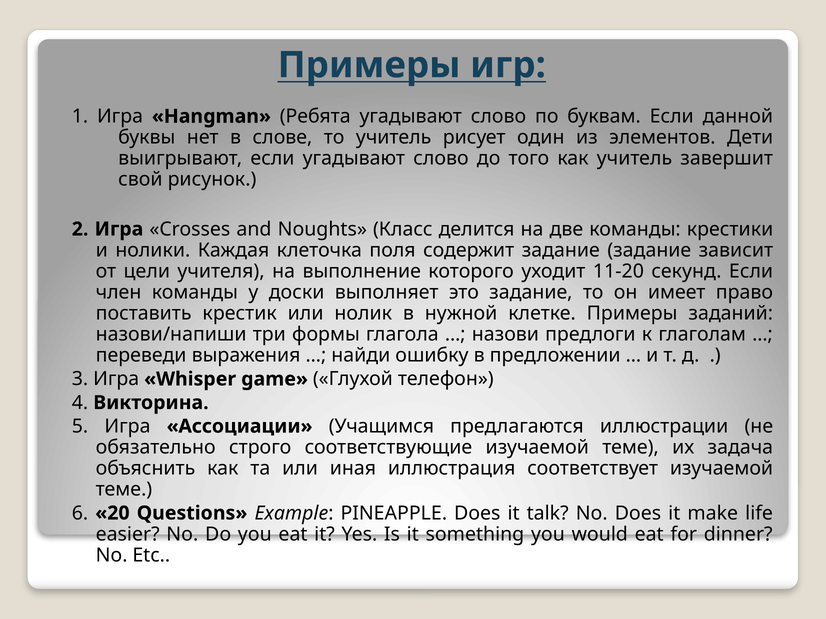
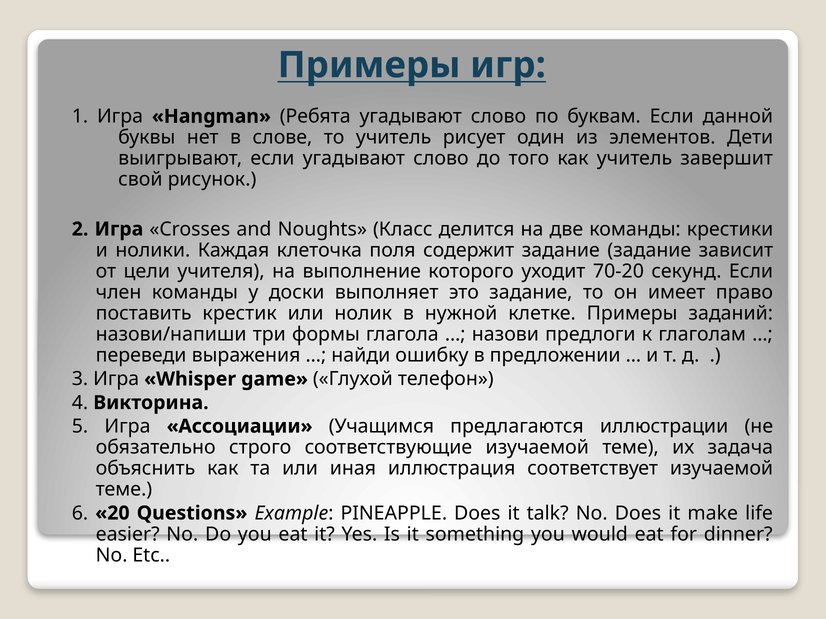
11-20: 11-20 -> 70-20 (618, 271)
